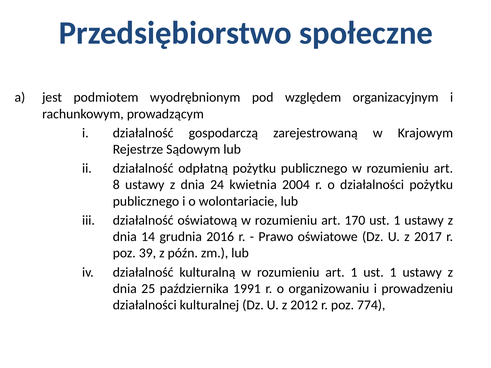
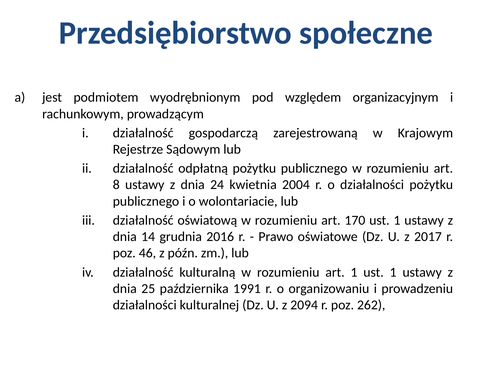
39: 39 -> 46 (147, 253)
2012: 2012 -> 2094 (304, 305)
774: 774 -> 262 (371, 305)
